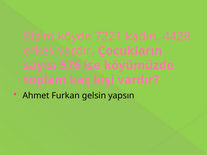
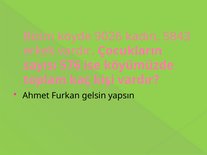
7221: 7221 -> 9026 (108, 36)
4428: 4428 -> 5843 (177, 36)
